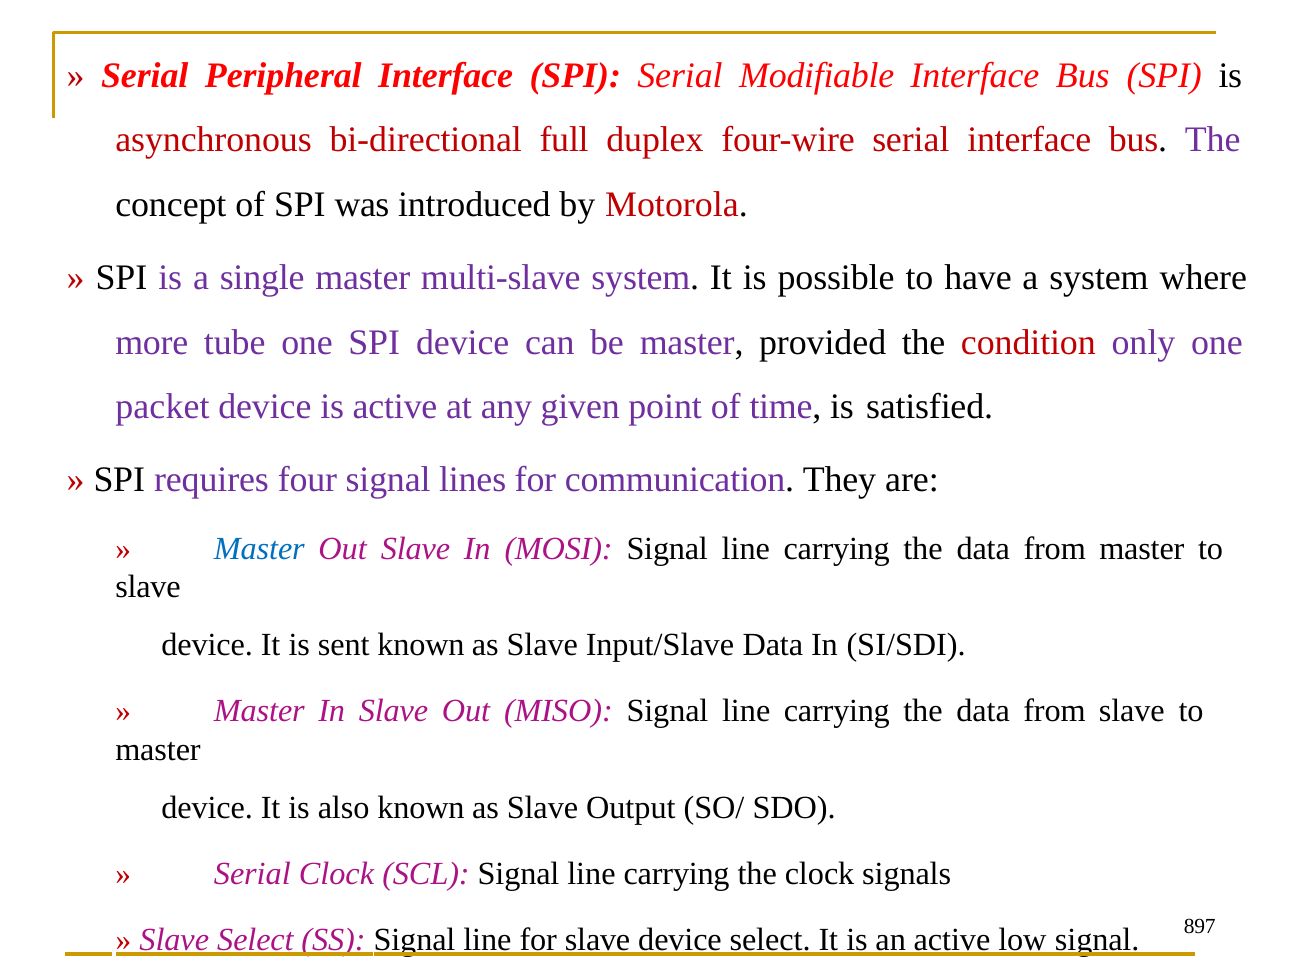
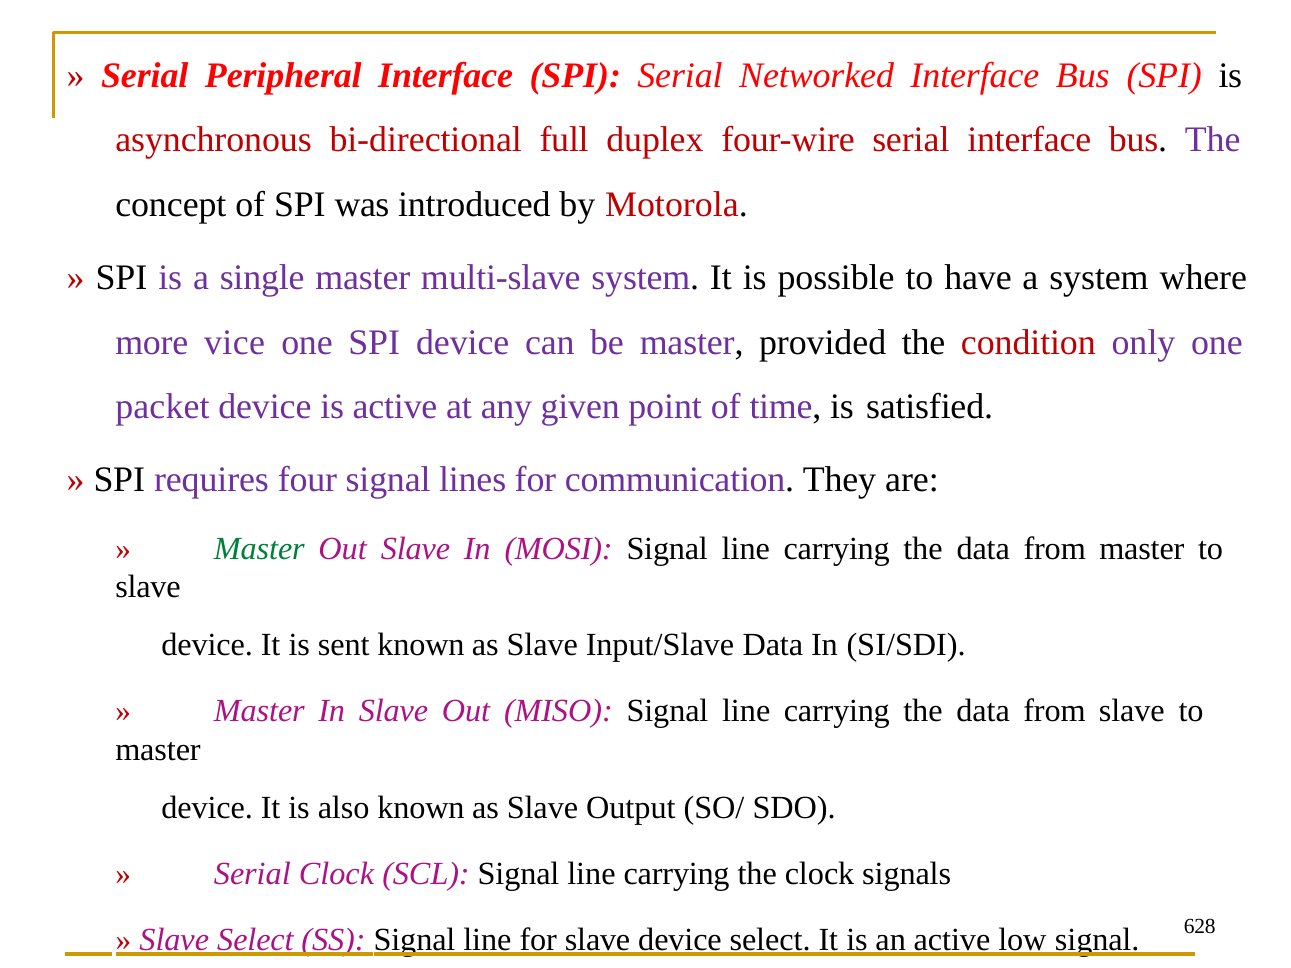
Modifiable: Modifiable -> Networked (817, 75)
tube: tube -> vice (235, 342)
Master colour: blue -> green (259, 548)
897: 897 -> 628 (1200, 927)
